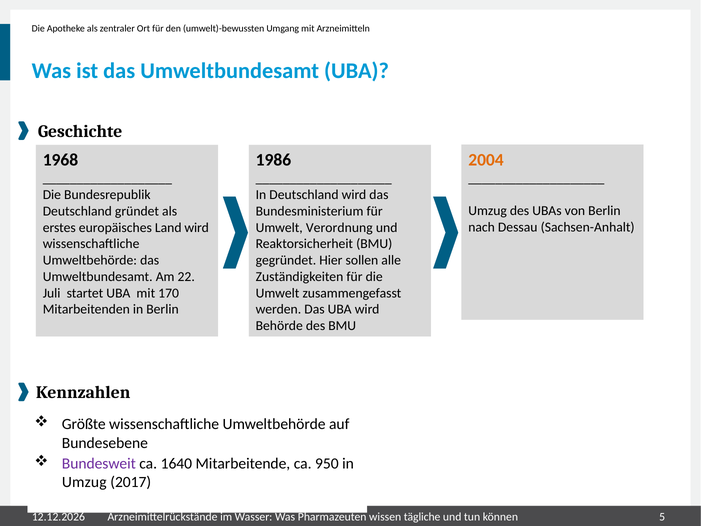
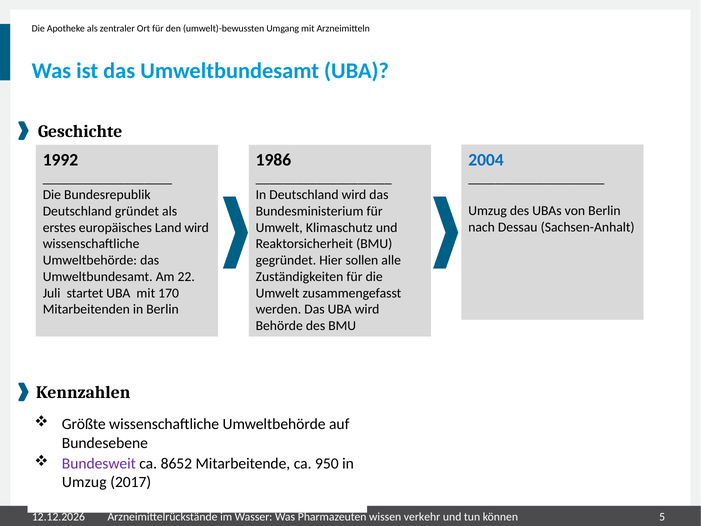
2004 colour: orange -> blue (486, 160)
1968: 1968 -> 1992 (60, 160)
Verordnung: Verordnung -> Klimaschutz (339, 227)
1640: 1640 -> 8652 (176, 463)
tägliche: tägliche -> verkehr (422, 516)
